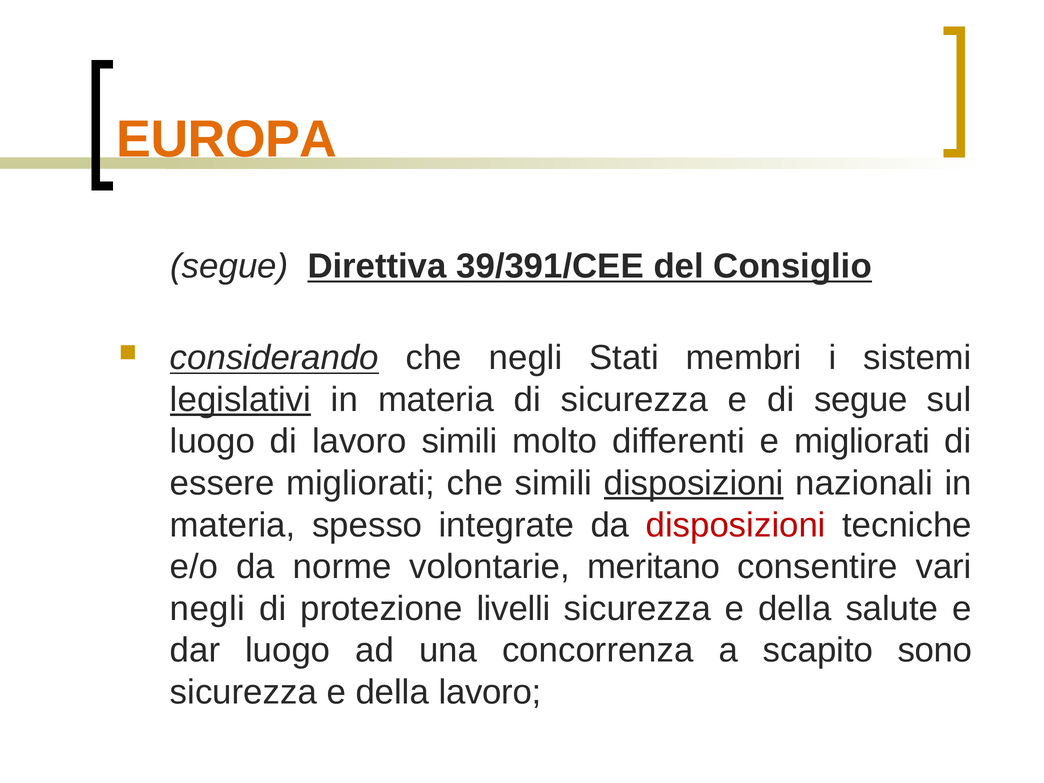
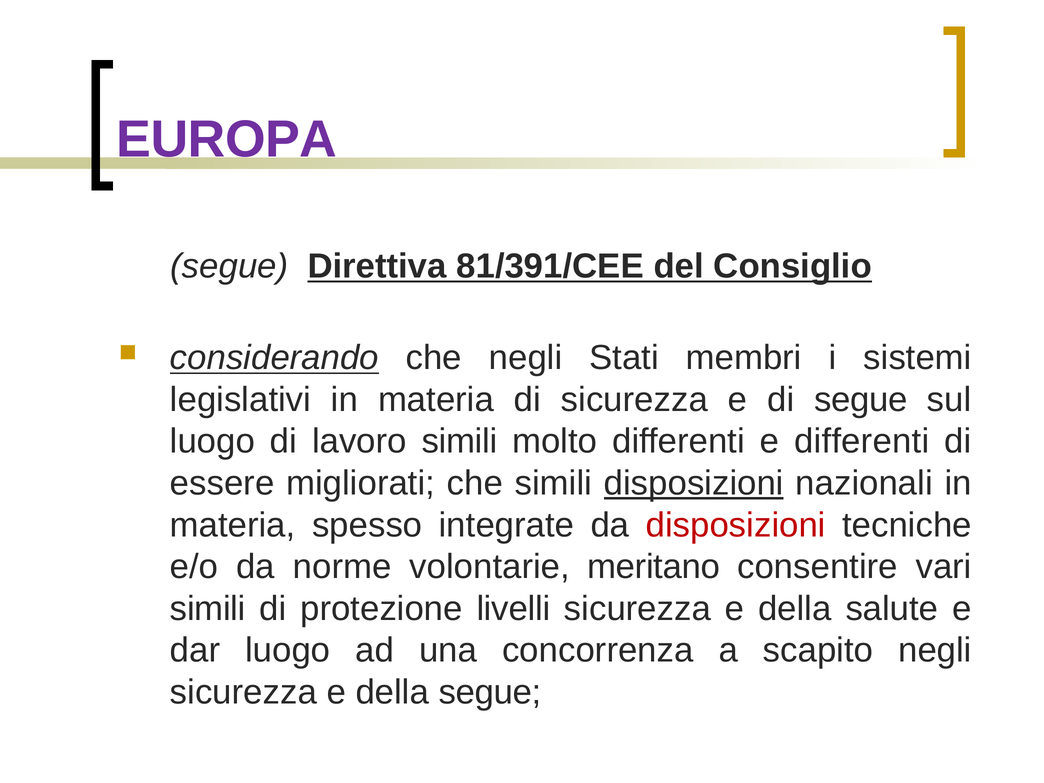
EUROPA colour: orange -> purple (227, 139)
39/391/CEE: 39/391/CEE -> 81/391/CEE (550, 266)
legislativi underline: present -> none (240, 400)
e migliorati: migliorati -> differenti (862, 442)
negli: negli -> simili (208, 609)
scapito sono: sono -> negli (935, 650)
della lavoro: lavoro -> segue (490, 692)
